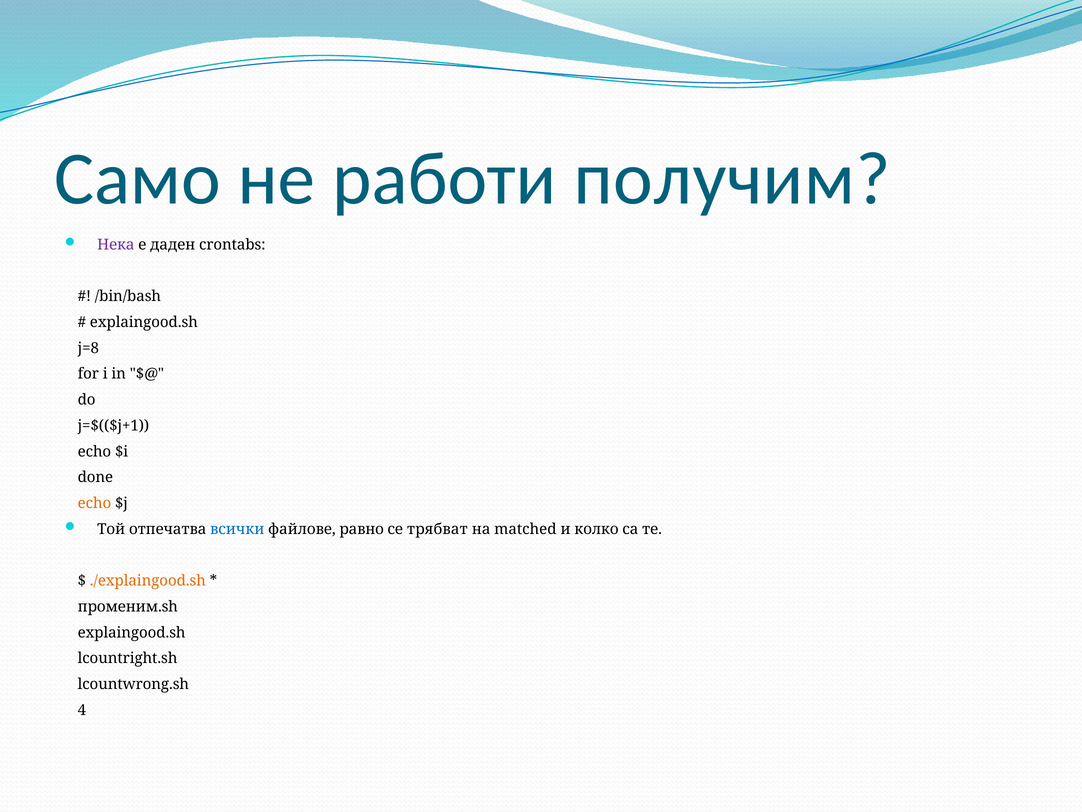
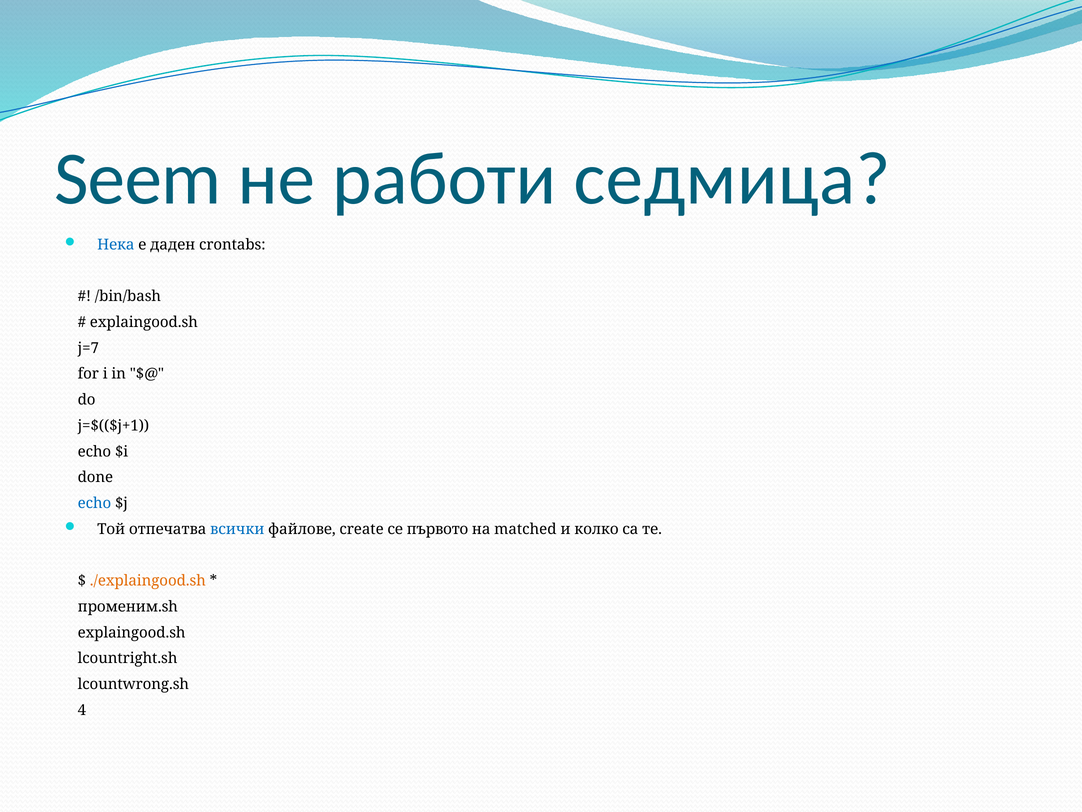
Само: Само -> Seem (138, 179)
получим: получим -> седмица (732, 179)
Нека colour: purple -> blue (116, 244)
j=8: j=8 -> j=7 (88, 348)
echo colour: orange -> blue (94, 503)
равно: равно -> create (362, 529)
трябват: трябват -> първото (437, 529)
